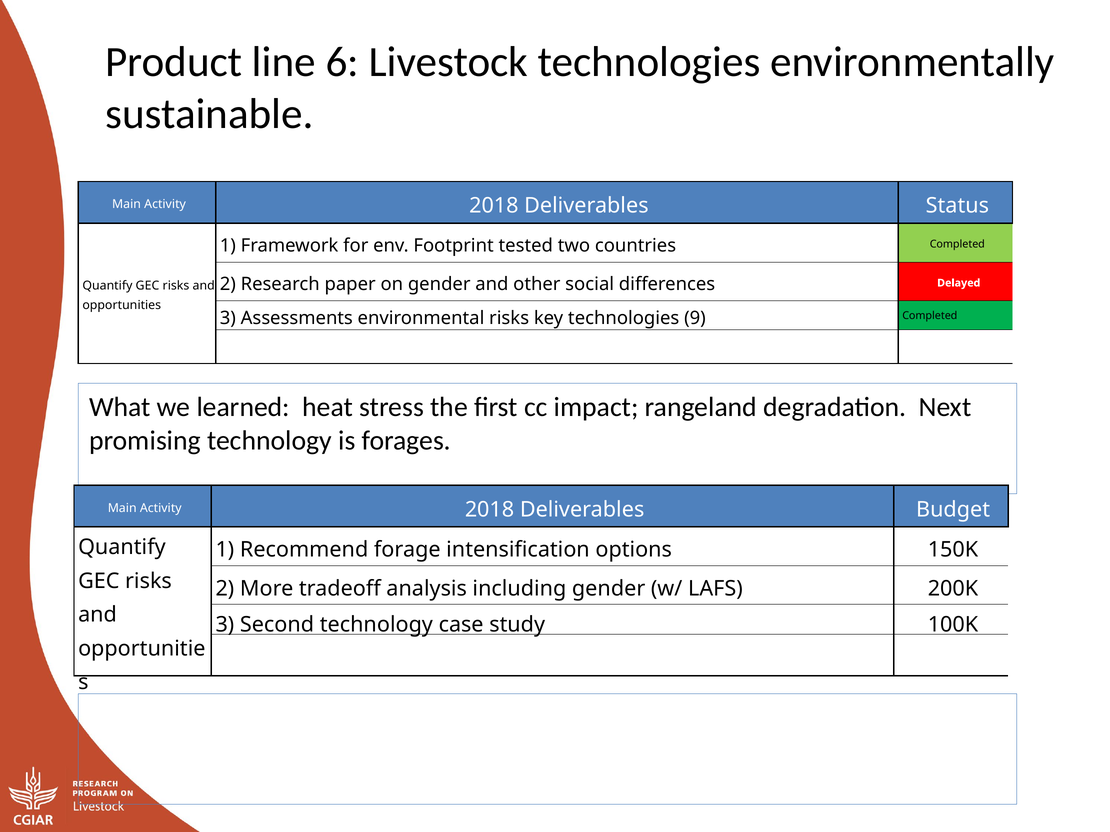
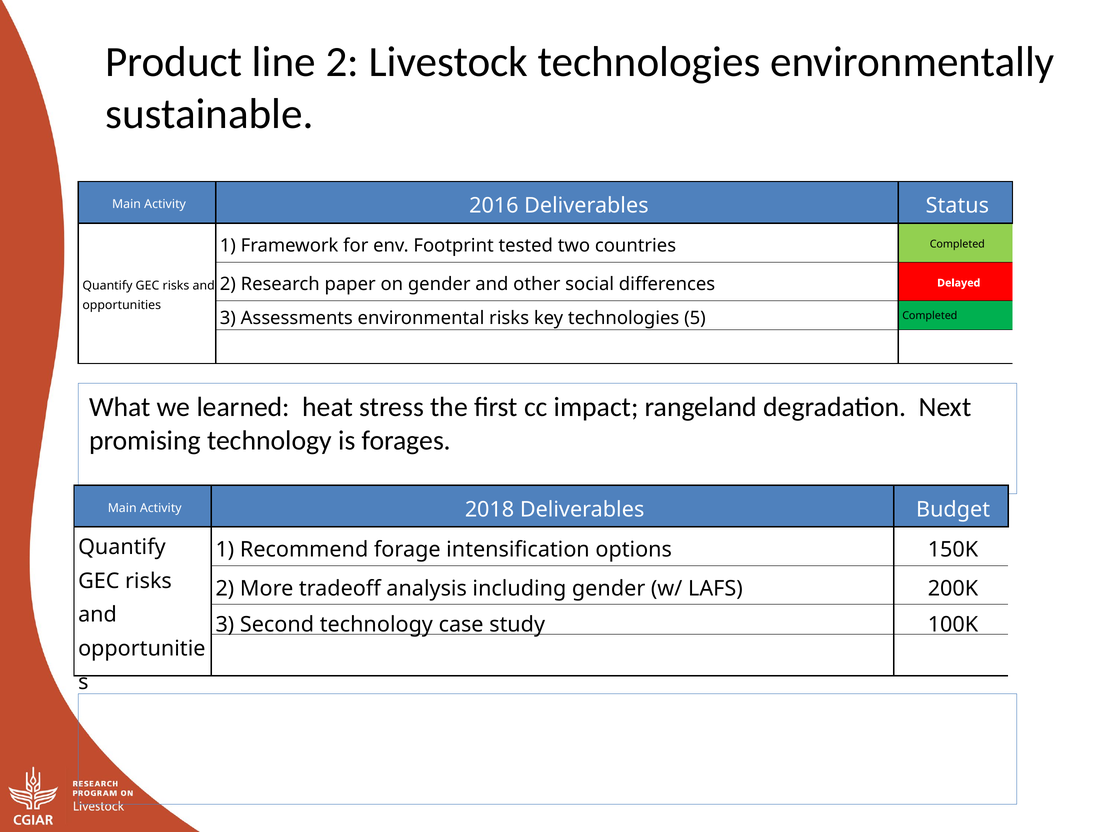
line 6: 6 -> 2 (342, 62)
2018: 2018 -> 2016 (494, 206)
9: 9 -> 5 (695, 318)
